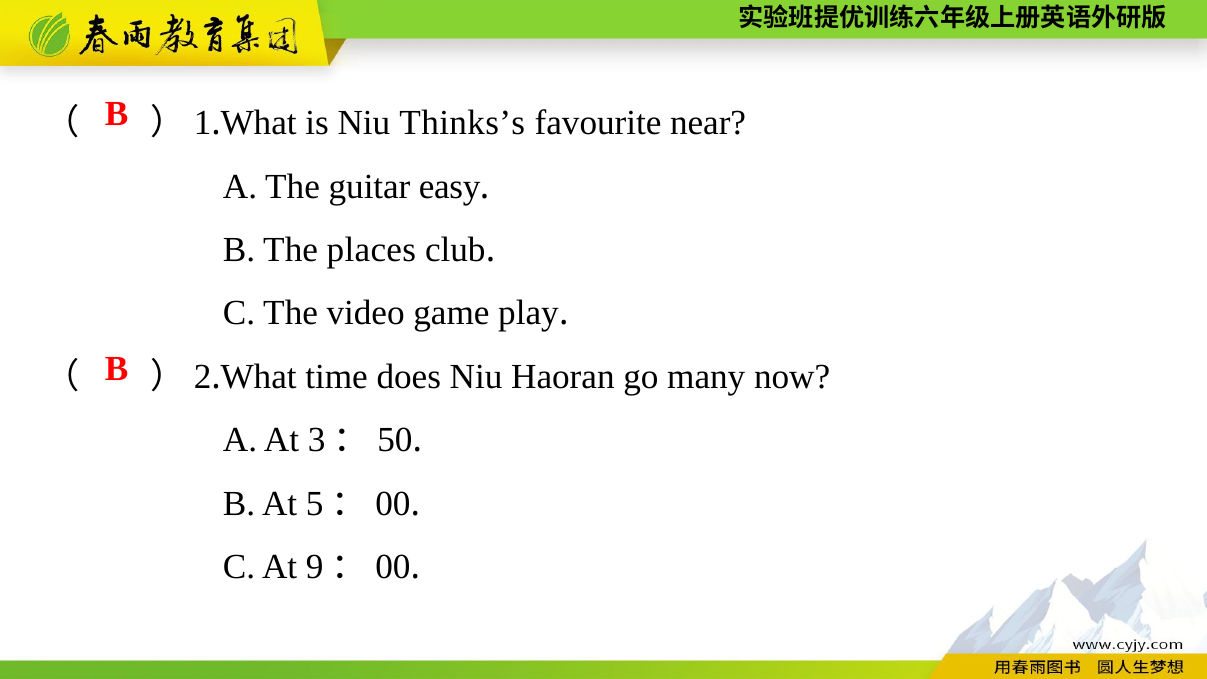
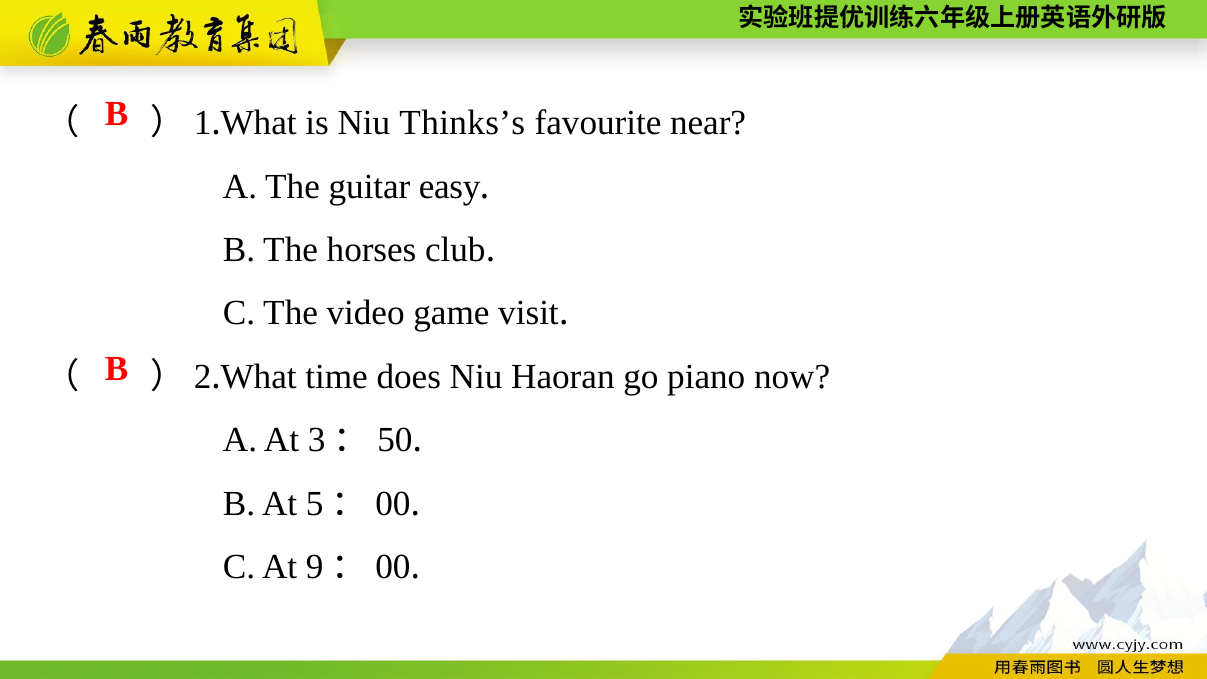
places: places -> horses (372, 250)
play: play -> visit (528, 313)
many: many -> piano (706, 377)
